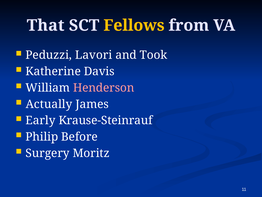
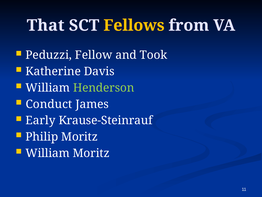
Lavori: Lavori -> Fellow (94, 55)
Henderson colour: pink -> light green (104, 88)
Actually: Actually -> Conduct (49, 104)
Philip Before: Before -> Moritz (79, 137)
Surgery: Surgery -> William (48, 153)
